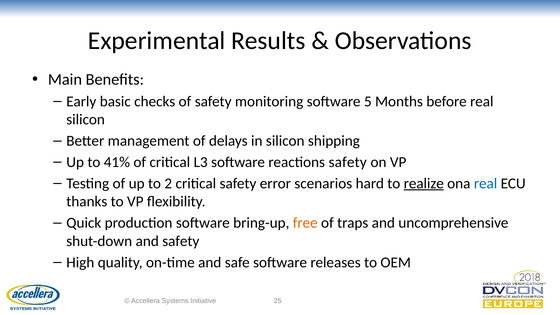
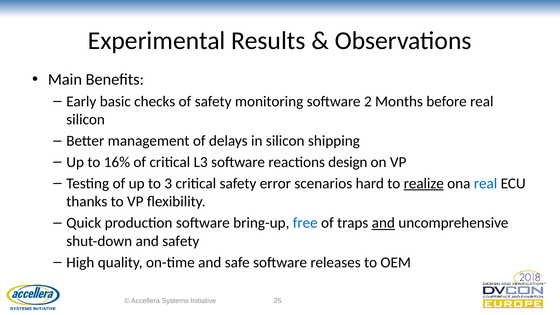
5: 5 -> 2 (368, 101)
41%: 41% -> 16% (117, 162)
reactions safety: safety -> design (348, 162)
2: 2 -> 3 (168, 183)
free colour: orange -> blue (305, 223)
and underline: none -> present (383, 223)
